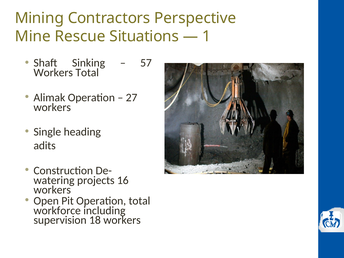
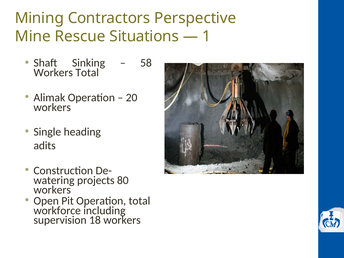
57: 57 -> 58 (146, 63)
27: 27 -> 20 (132, 98)
16: 16 -> 80 (123, 180)
